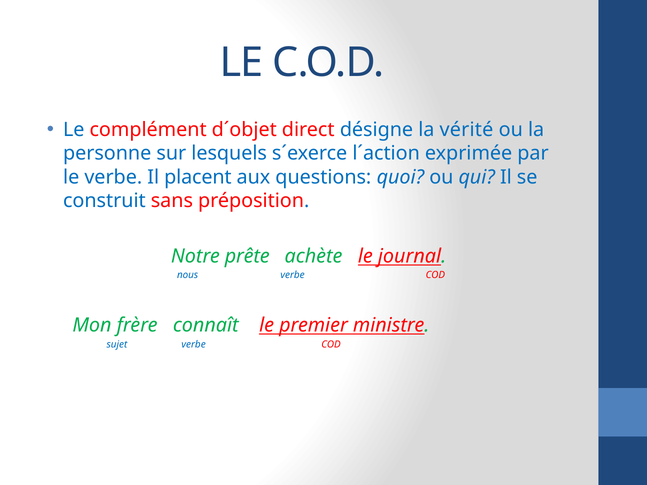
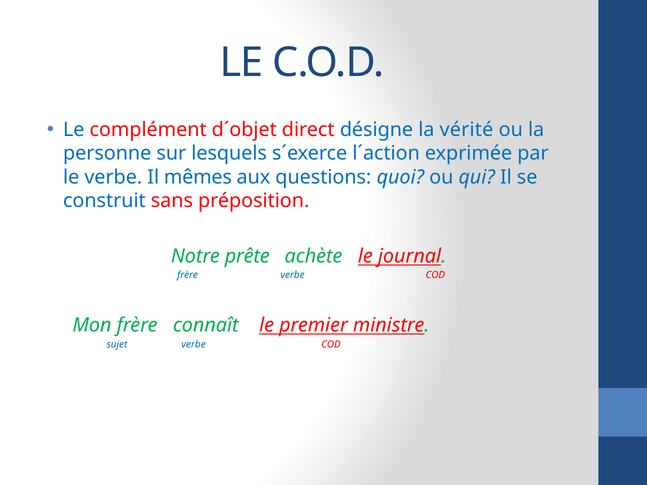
placent: placent -> mêmes (198, 177)
nous: nous -> frère (188, 275)
